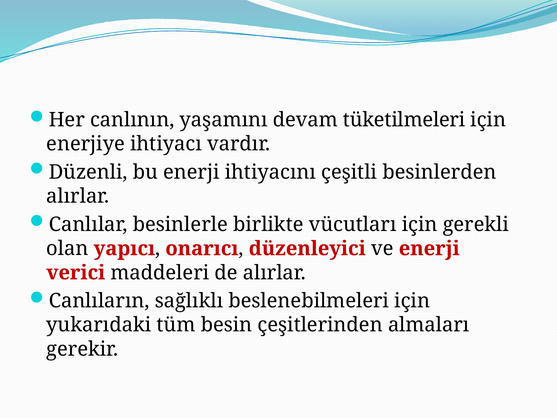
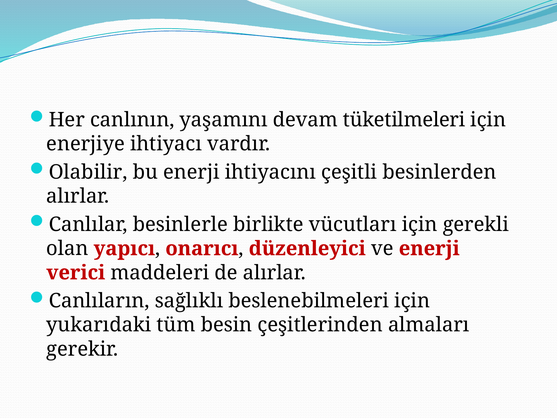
Düzenli: Düzenli -> Olabilir (88, 172)
